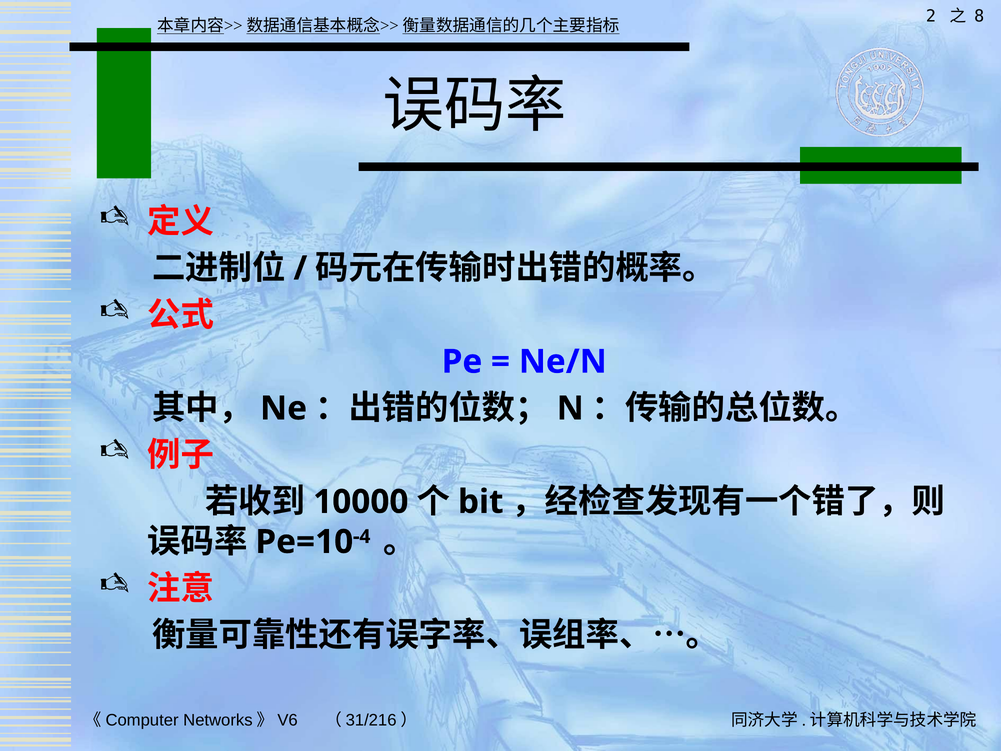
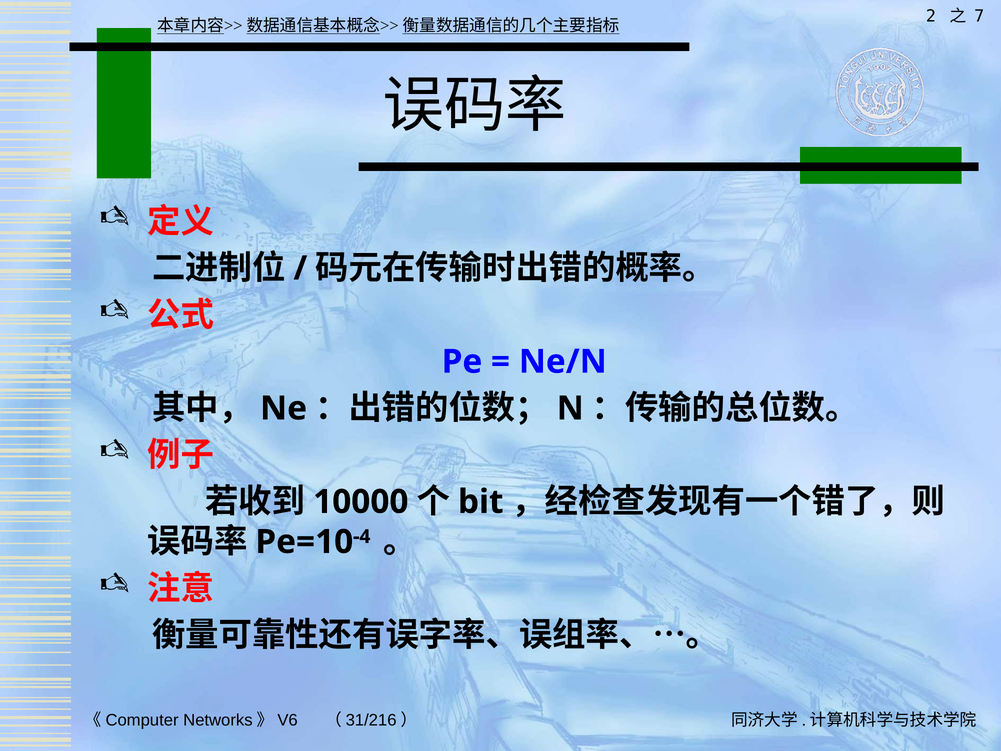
8: 8 -> 7 (979, 16)
